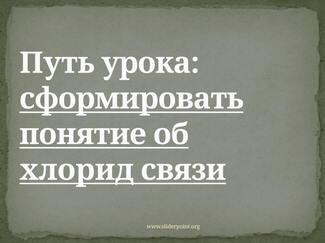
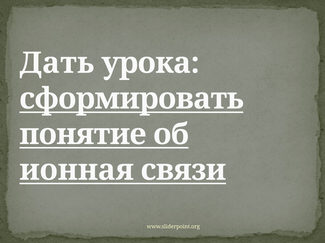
Путь: Путь -> Дать (57, 63)
хлорид: хлорид -> ионная (77, 170)
